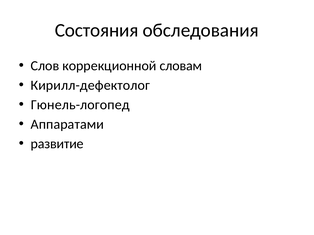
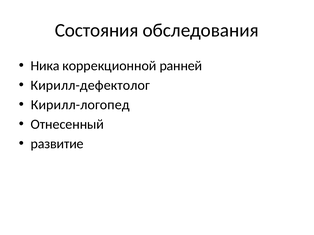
Слов: Слов -> Ника (45, 66)
словам: словам -> ранней (181, 66)
Гюнель-логопед: Гюнель-логопед -> Кирилл-логопед (80, 105)
Аппаратами: Аппаратами -> Отнесенный (67, 125)
